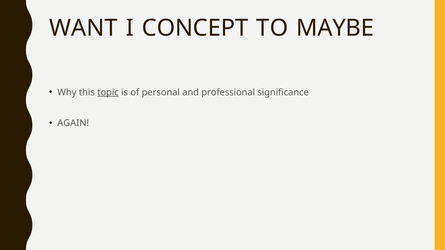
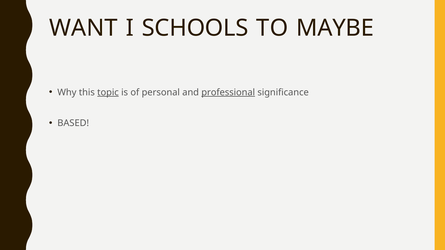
CONCEPT: CONCEPT -> SCHOOLS (195, 28)
professional underline: none -> present (228, 92)
AGAIN: AGAIN -> BASED (73, 123)
